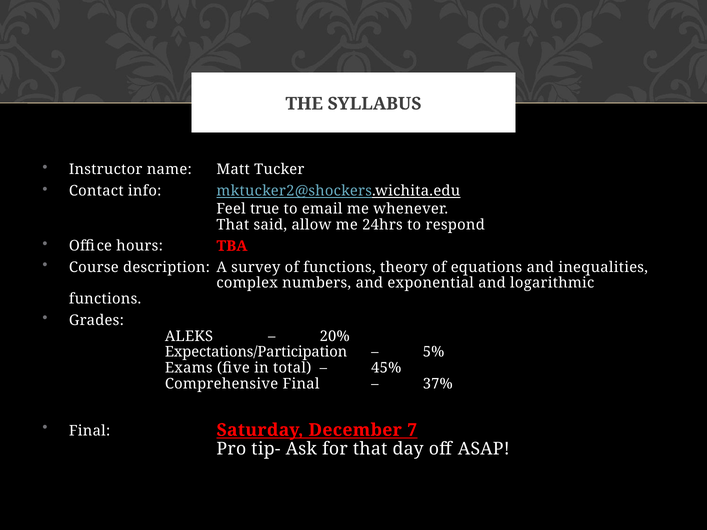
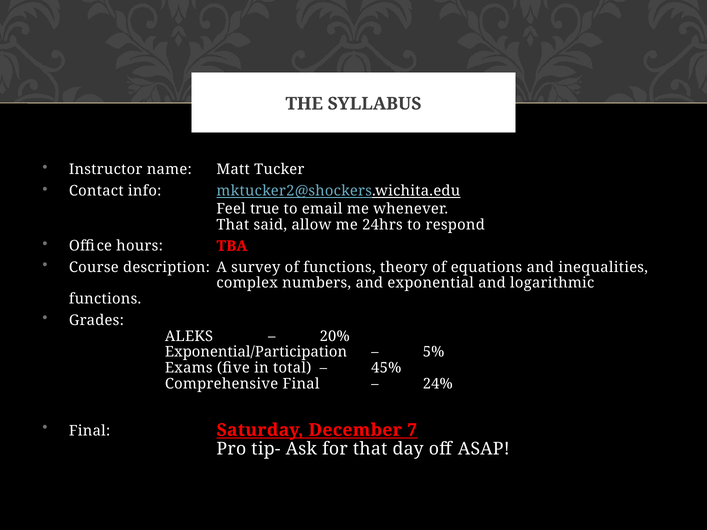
Expectations/Participation: Expectations/Participation -> Exponential/Participation (256, 352)
37%: 37% -> 24% (438, 384)
